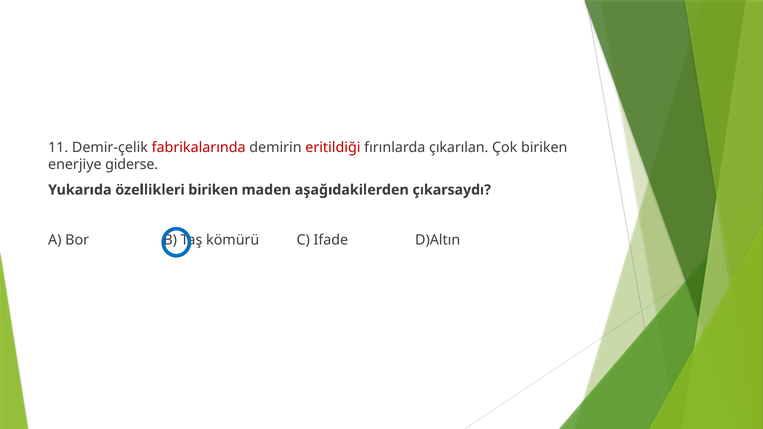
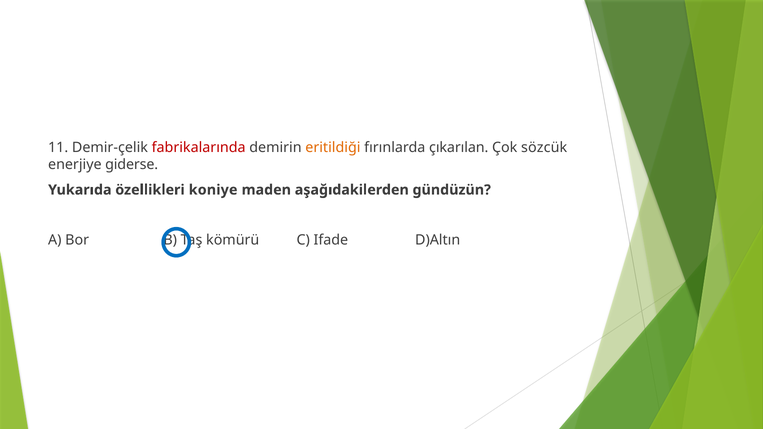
eritildiği colour: red -> orange (333, 148)
Çok biriken: biriken -> sözcük (544, 148)
özellikleri biriken: biriken -> koniye (213, 190)
çıkarsaydı: çıkarsaydı -> gündüzün (452, 190)
